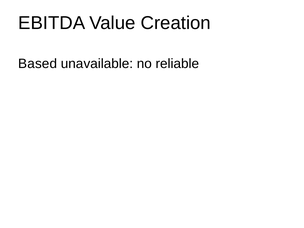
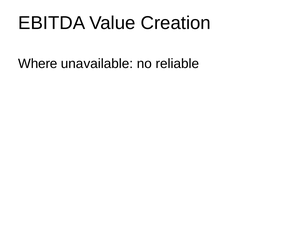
Based: Based -> Where (38, 64)
